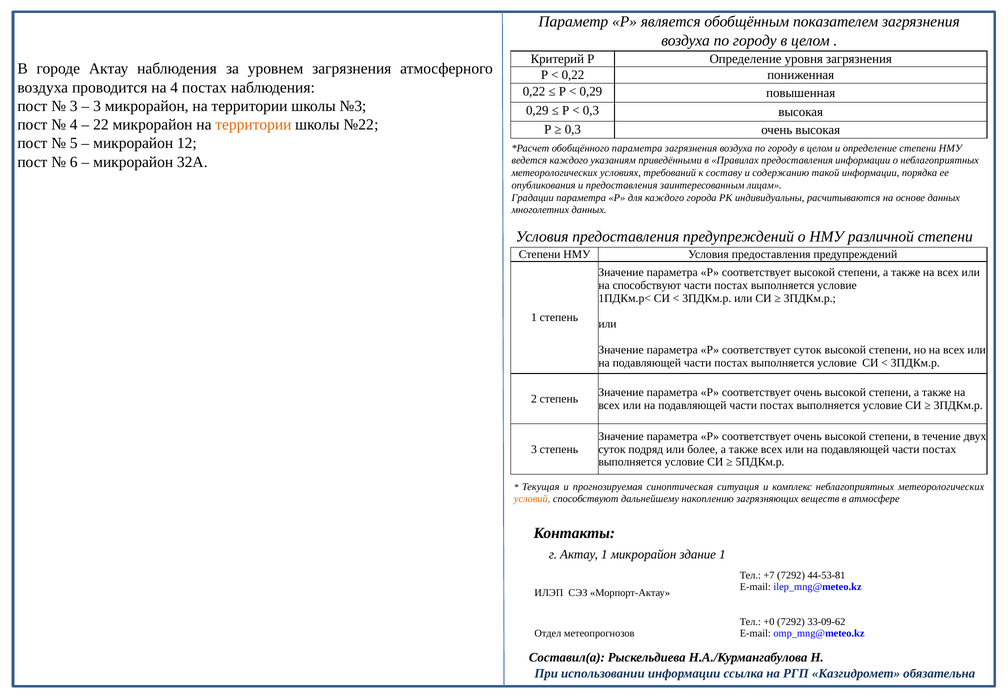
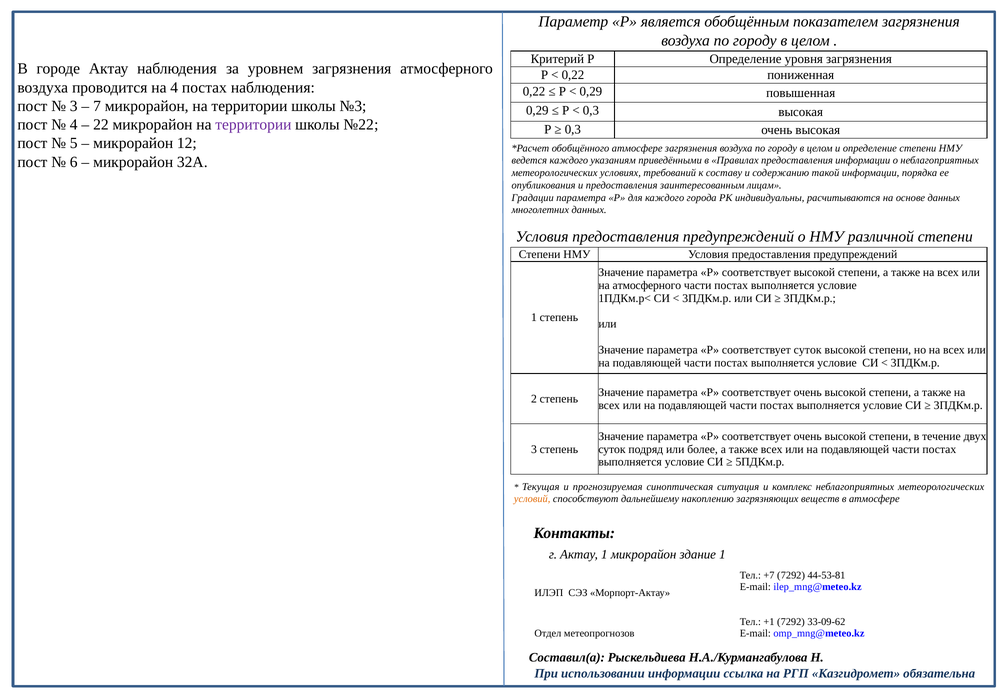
3: 3 -> 7 (97, 106)
территории colour: orange -> purple (253, 125)
обобщённого параметра: параметра -> атмосфере (637, 148)
на способствуют: способствуют -> атмосферного (647, 285)
+0: +0 -> +1 (769, 622)
